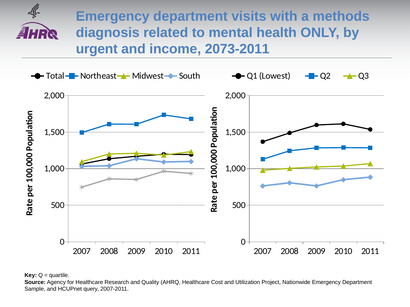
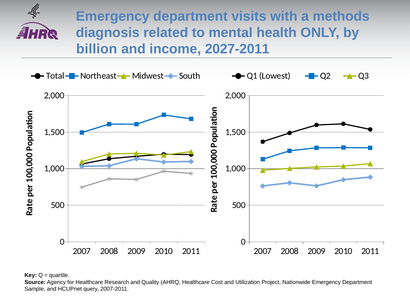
urgent: urgent -> billion (97, 49)
2073-2011: 2073-2011 -> 2027-2011 (237, 49)
